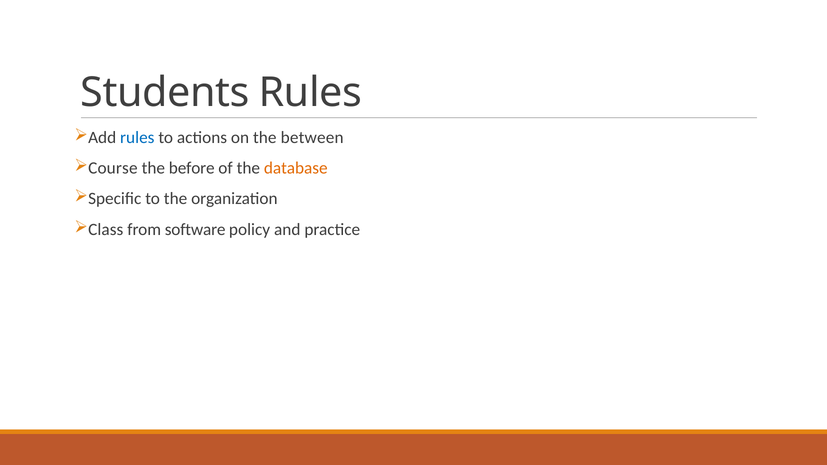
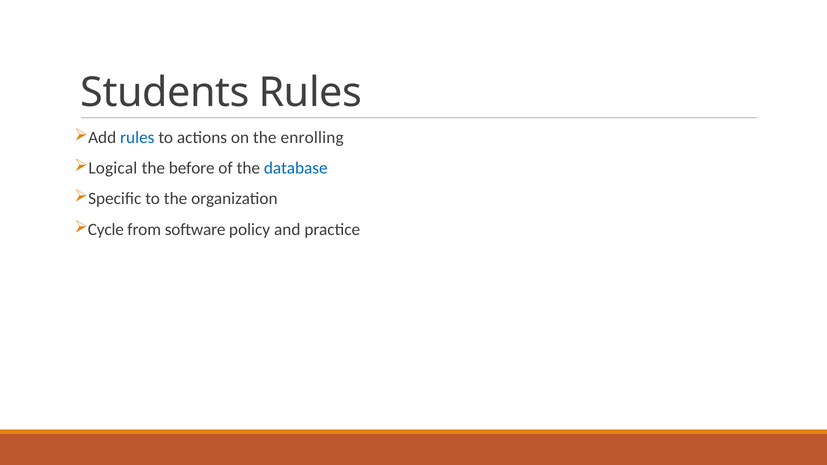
between: between -> enrolling (312, 138)
Course: Course -> Logical (113, 168)
database colour: orange -> blue (296, 168)
Class: Class -> Cycle (106, 230)
